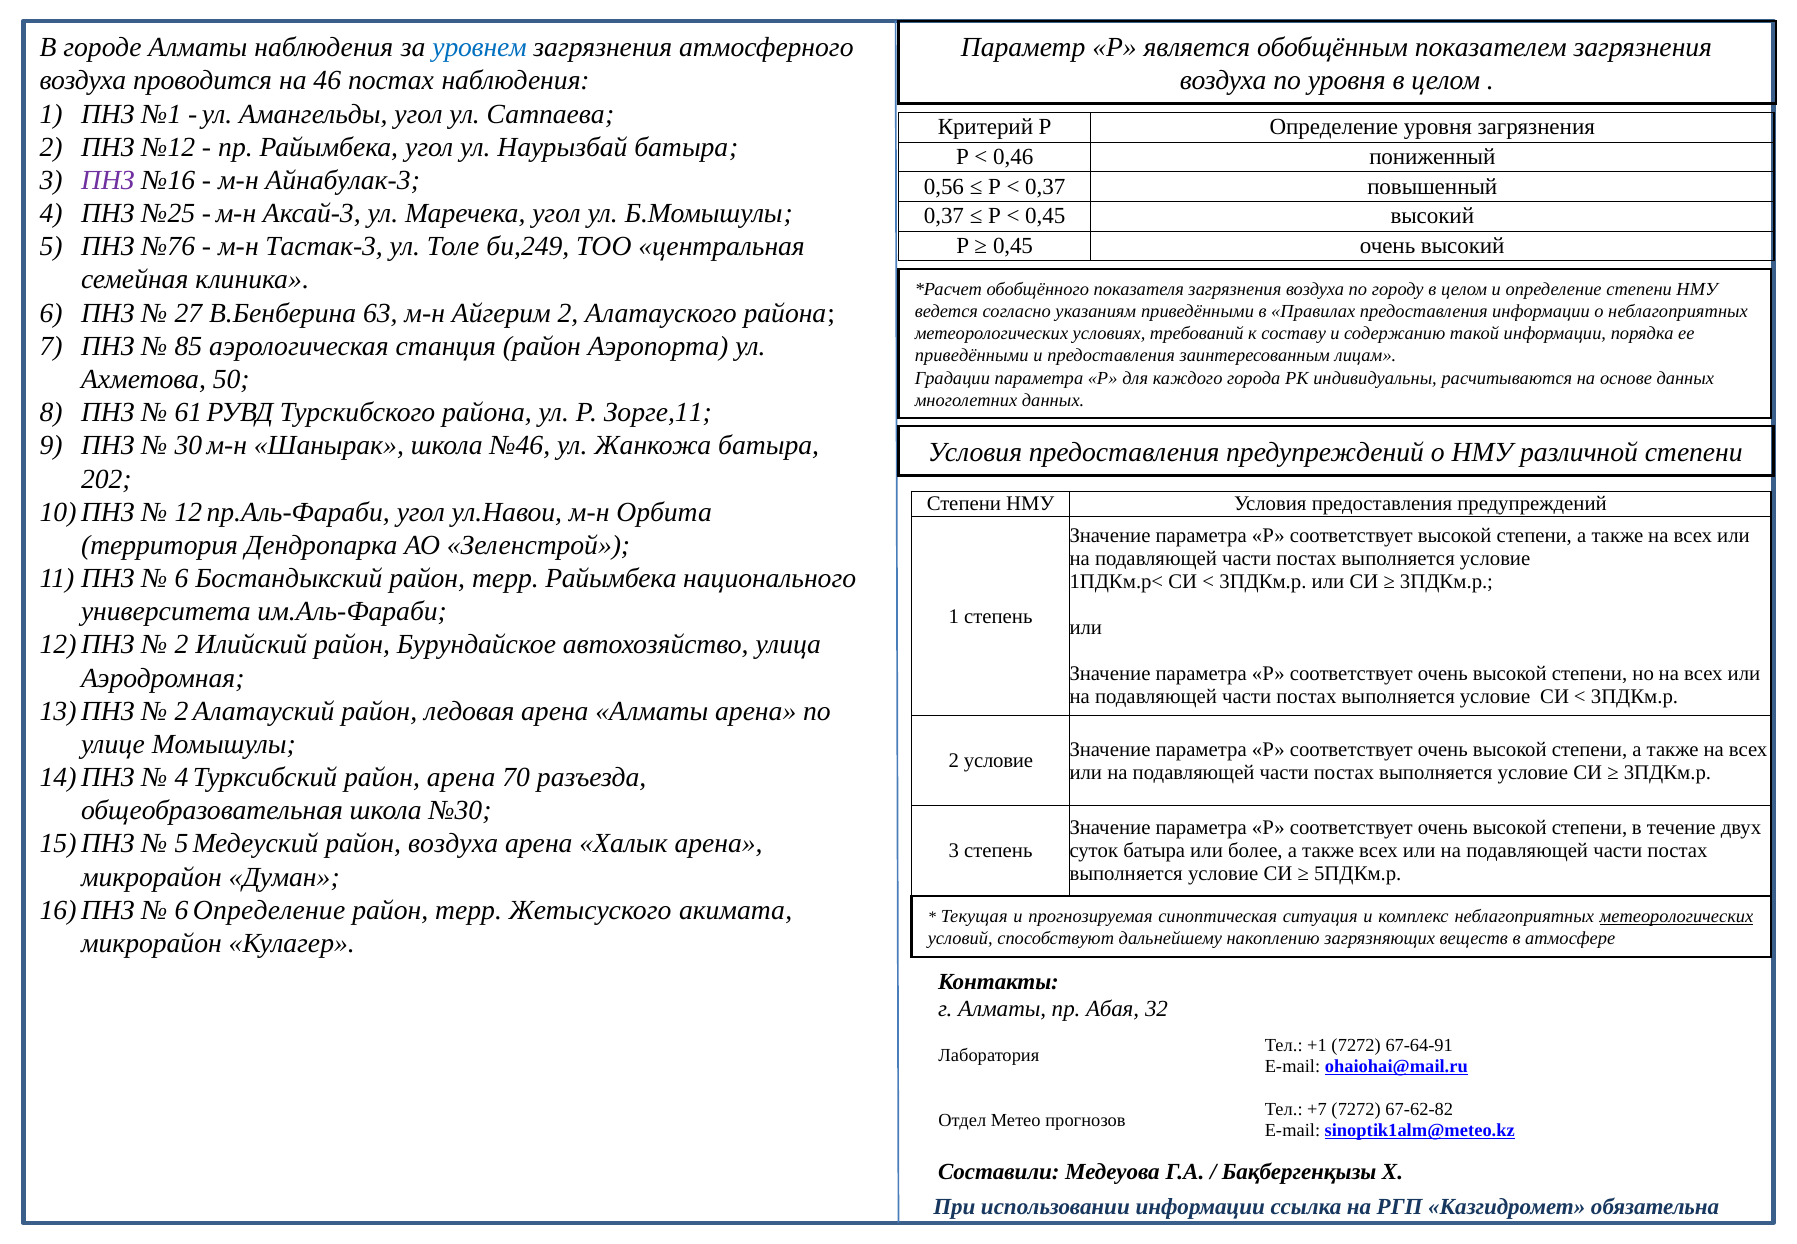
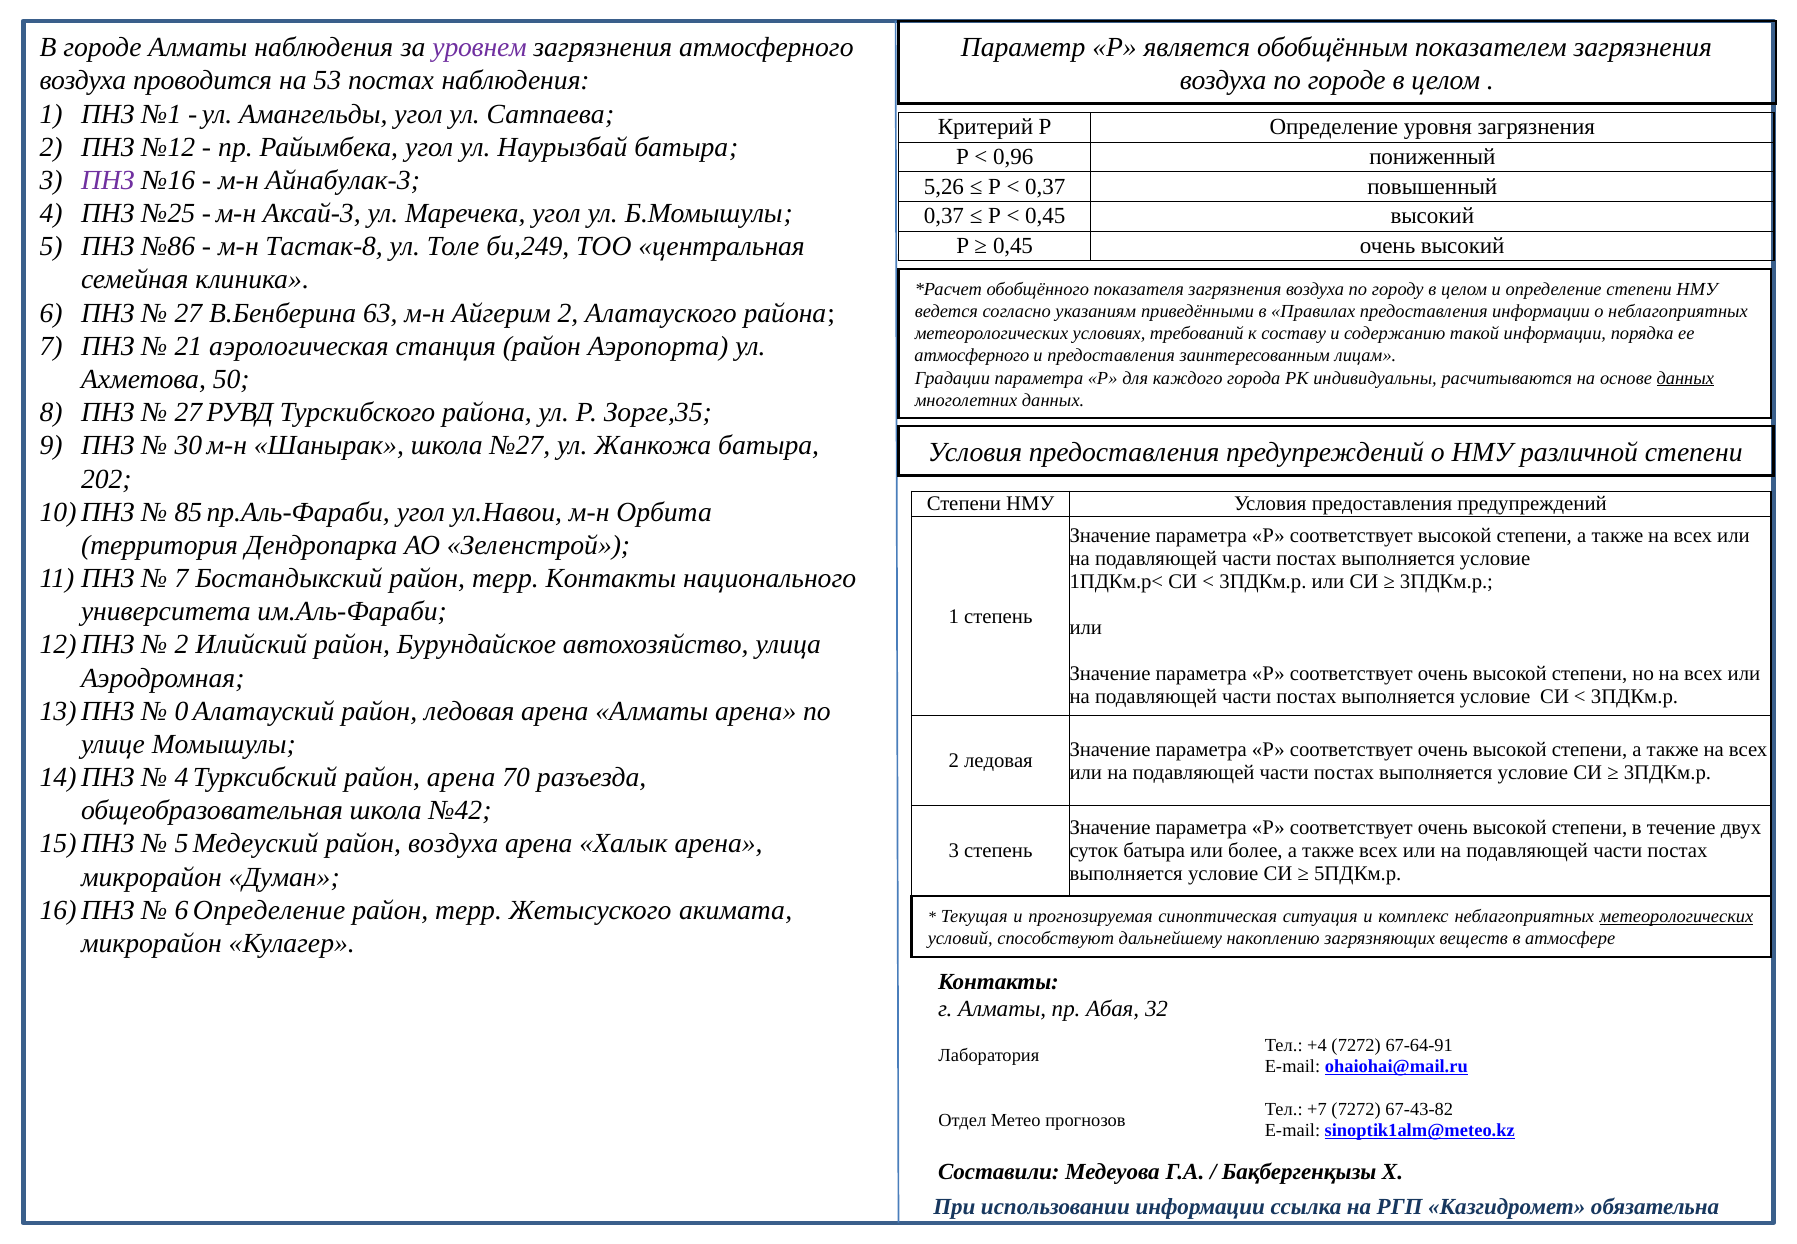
уровнем colour: blue -> purple (480, 48)
46: 46 -> 53 (327, 81)
по уровня: уровня -> городе (1347, 81)
0,46: 0,46 -> 0,96 (1013, 157)
0,56: 0,56 -> 5,26 (944, 186)
№76: №76 -> №86 (168, 247)
Тастак-3: Тастак-3 -> Тастак-8 (324, 247)
85: 85 -> 21 (188, 346)
приведёнными: приведёнными -> атмосферного (972, 356)
данных underline: none -> present (1685, 378)
61: 61 -> 27 (188, 413)
Зорге,11: Зорге,11 -> Зорге,35 (658, 413)
№46: №46 -> №27 (520, 446)
12: 12 -> 85 (188, 512)
6: 6 -> 7 (181, 578)
терр Райымбека: Райымбека -> Контакты (611, 578)
2: 2 -> 0 (181, 711)
2 условие: условие -> ледовая (998, 761)
№30: №30 -> №42 (460, 811)
+1: +1 -> +4 (1317, 1046)
67-62-82: 67-62-82 -> 67-43-82 (1419, 1110)
